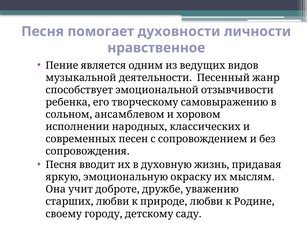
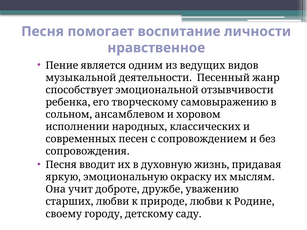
духовности: духовности -> воспитание (179, 32)
